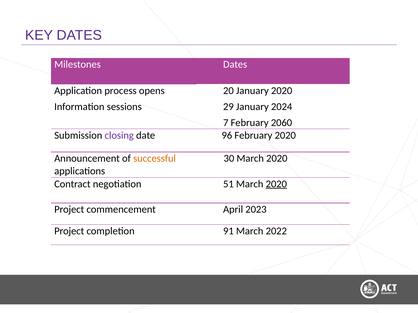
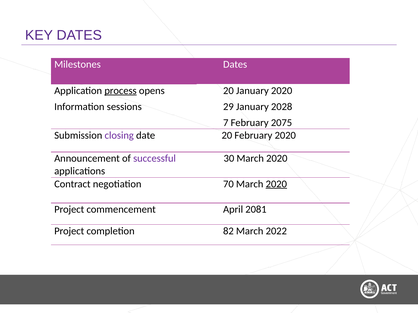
process underline: none -> present (121, 91)
2024: 2024 -> 2028 (282, 107)
2060: 2060 -> 2075 (282, 123)
date 96: 96 -> 20 (227, 136)
successful colour: orange -> purple (155, 159)
51: 51 -> 70 (228, 184)
2023: 2023 -> 2081 (256, 210)
91: 91 -> 82 (228, 231)
